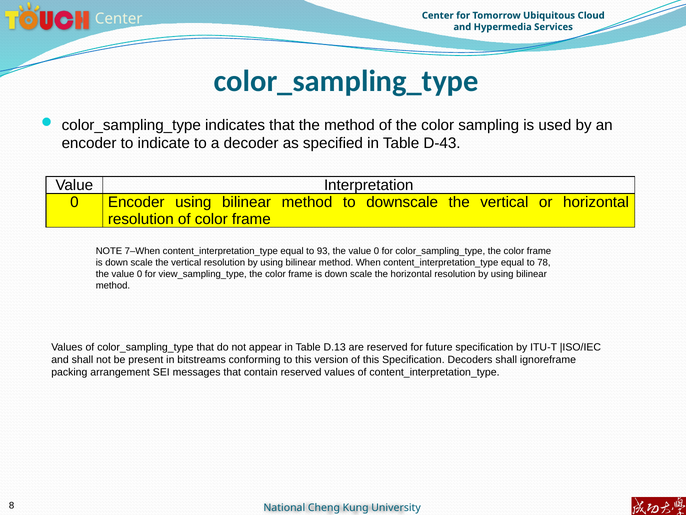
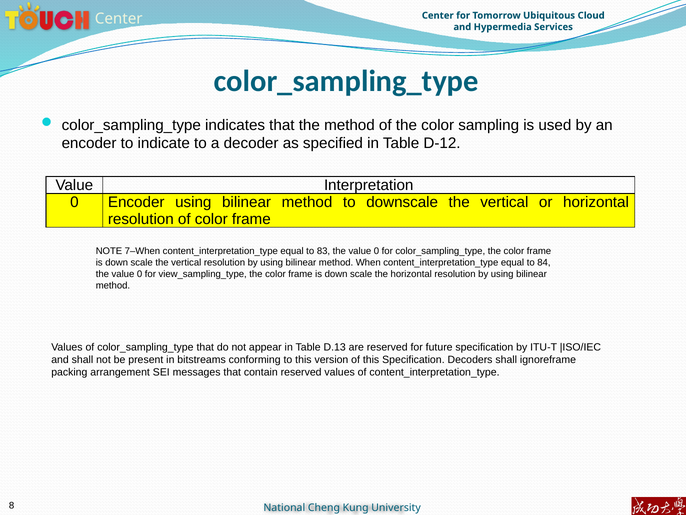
D‑43: D‑43 -> D‑12 (442, 143)
93: 93 -> 83 (323, 251)
78: 78 -> 84 (544, 262)
